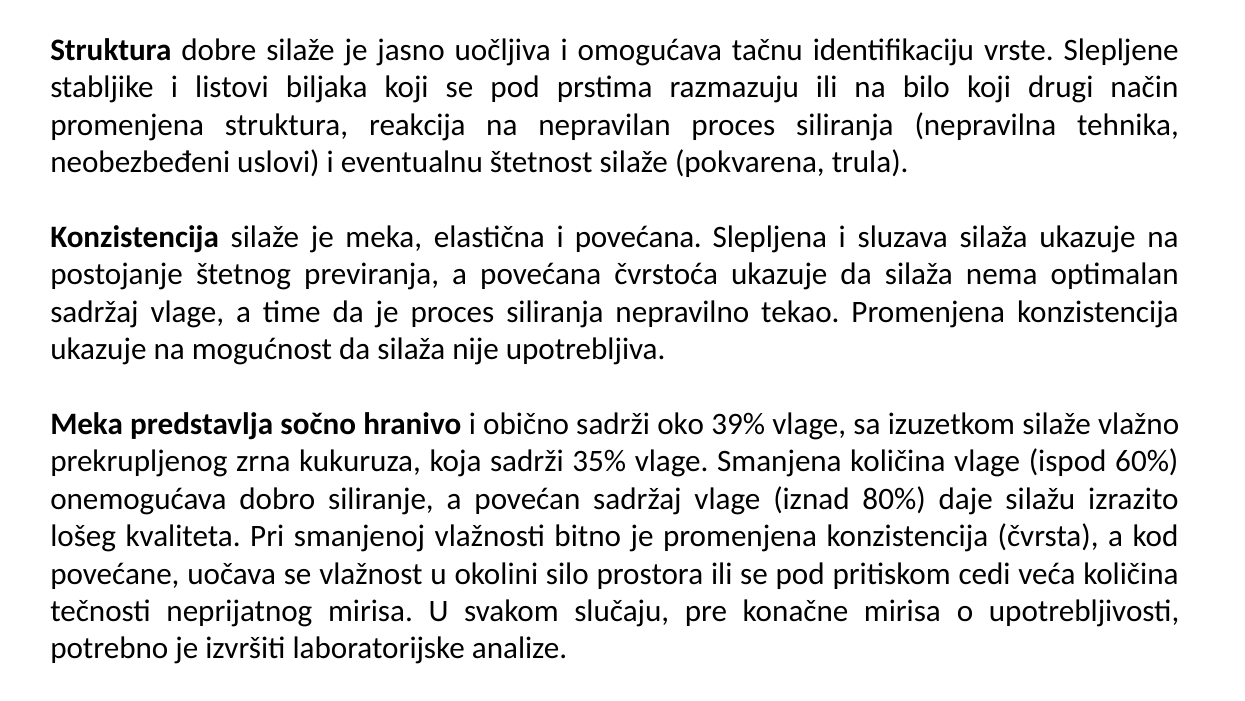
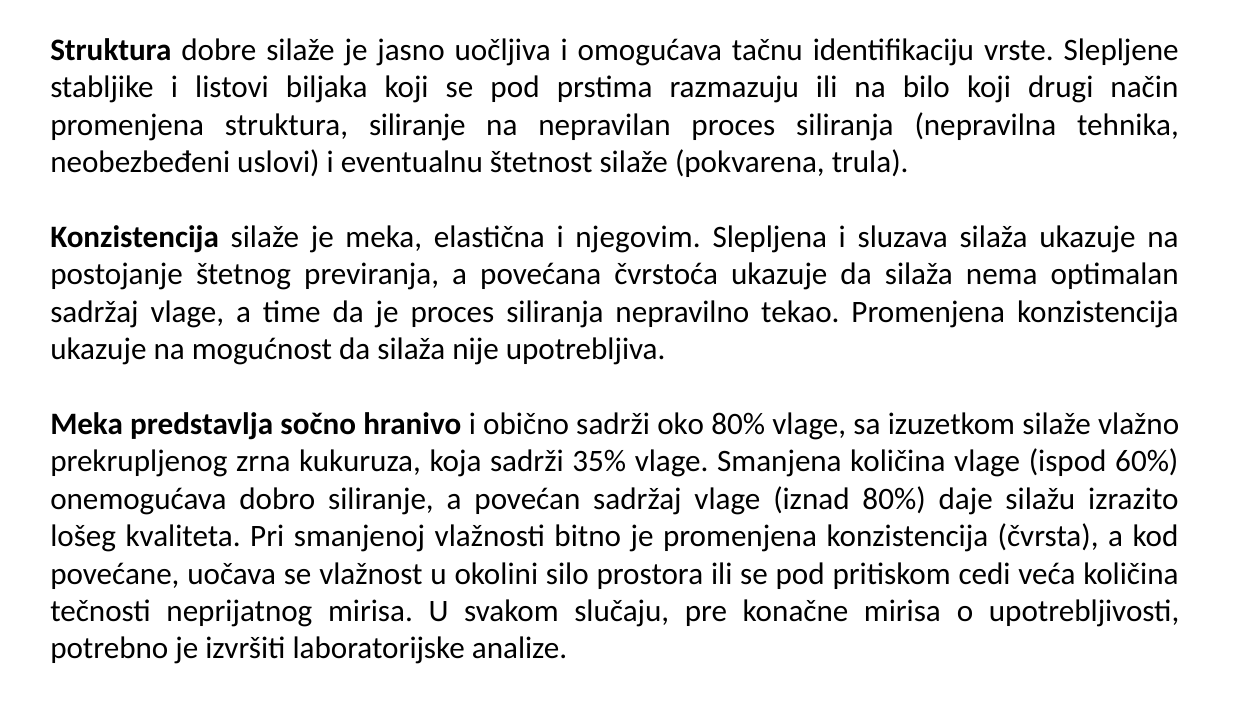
struktura reakcija: reakcija -> siliranje (417, 125)
i povećana: povećana -> njegovim (638, 237)
оkо 39%: 39% -> 80% (738, 424)
